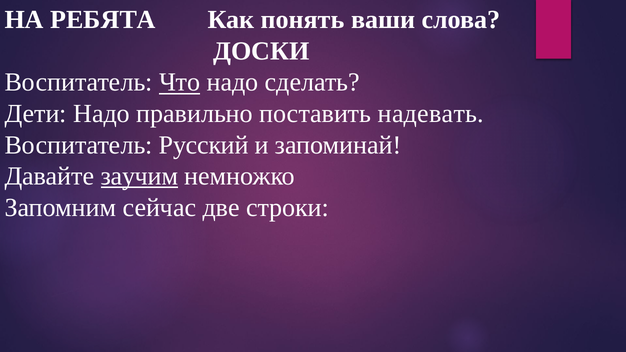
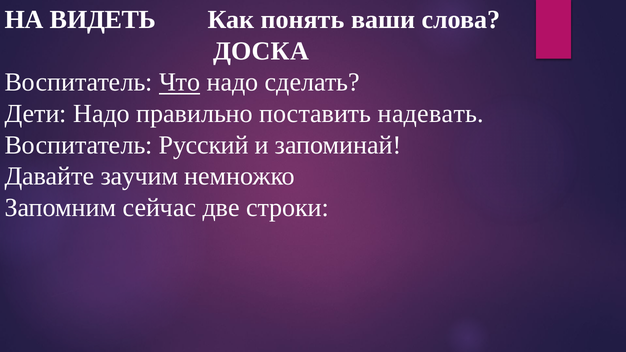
РЕБЯТА: РЕБЯТА -> ВИДЕТЬ (103, 20)
ДОСКИ: ДОСКИ -> ДОСКА (261, 51)
заучим underline: present -> none (139, 176)
